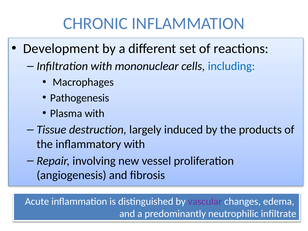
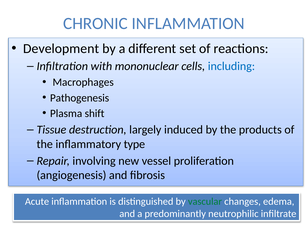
Plasma with: with -> shift (95, 113)
inflammatory with: with -> type (134, 144)
vascular colour: purple -> green (205, 202)
